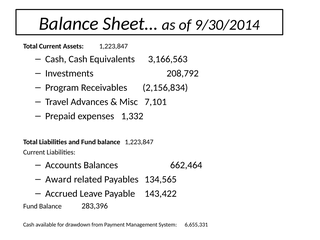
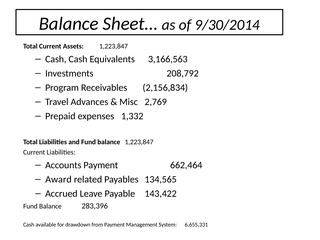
7,101: 7,101 -> 2,769 (156, 102)
Accounts Balances: Balances -> Payment (101, 165)
